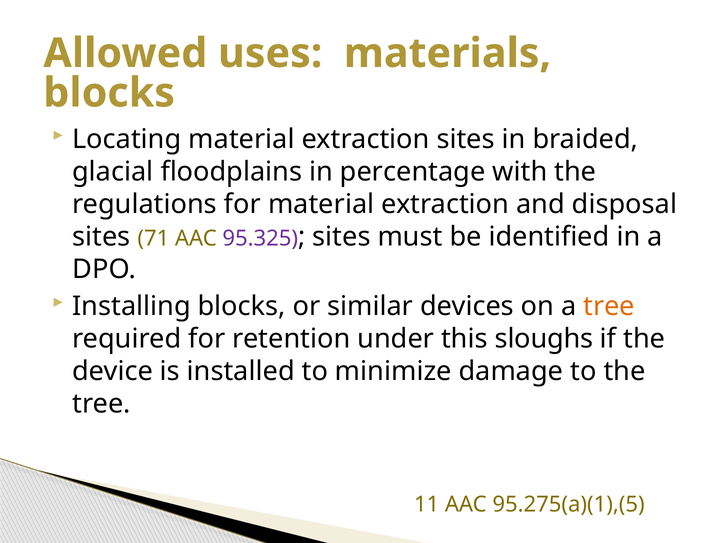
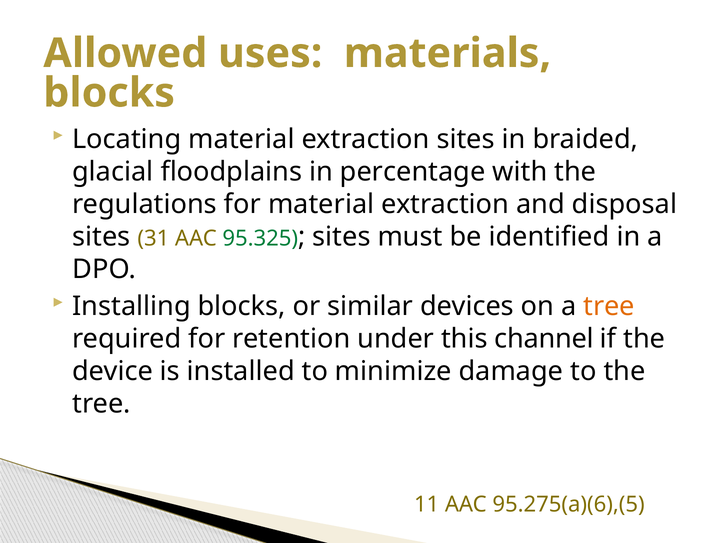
71: 71 -> 31 (153, 239)
95.325 colour: purple -> green (260, 239)
sloughs: sloughs -> channel (544, 339)
95.275(a)(1),(5: 95.275(a)(1),(5 -> 95.275(a)(6),(5 (569, 504)
